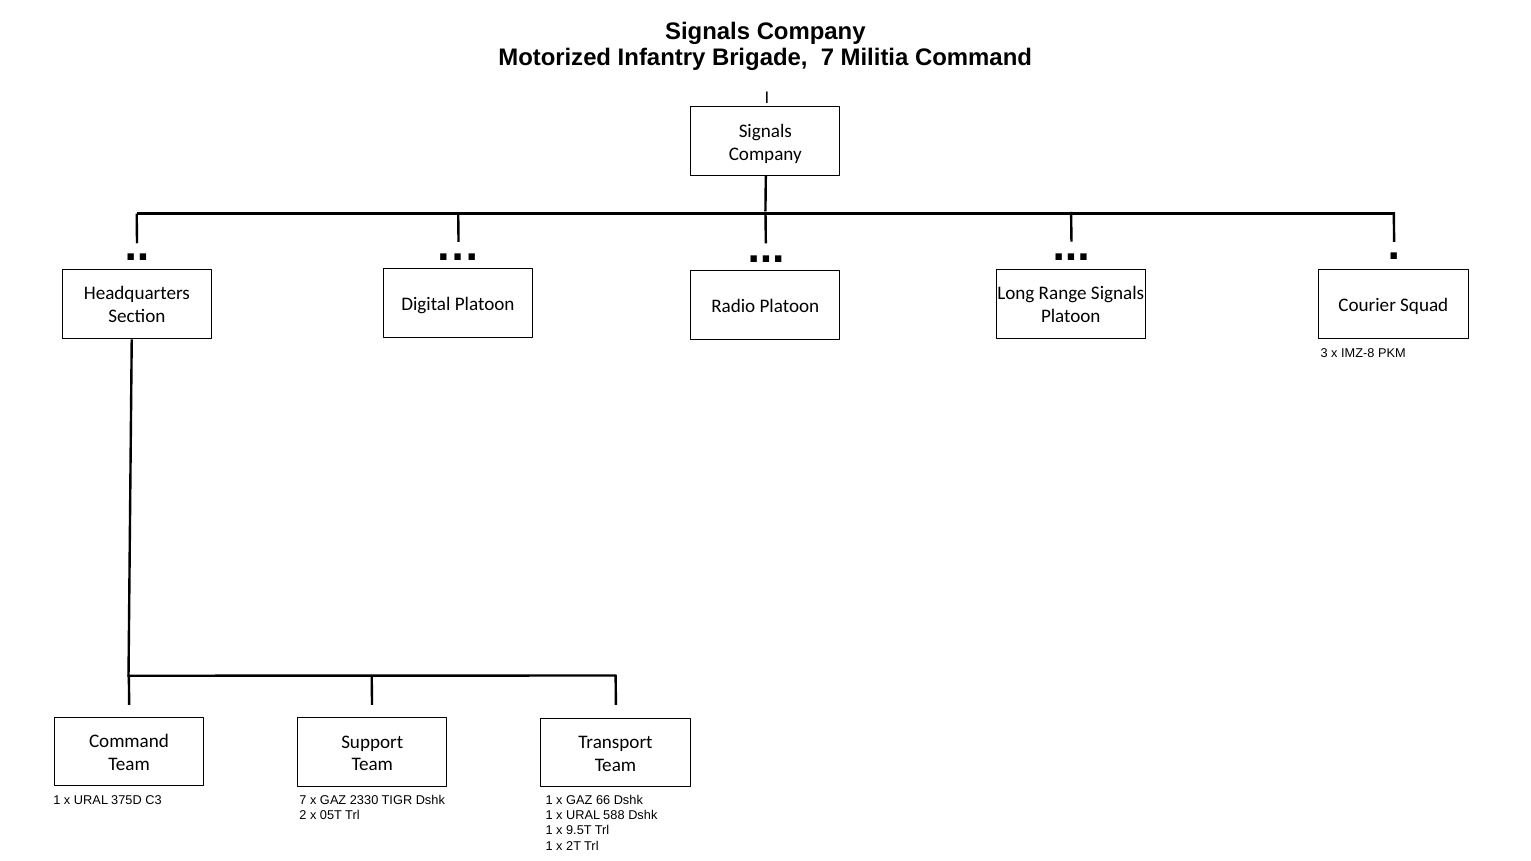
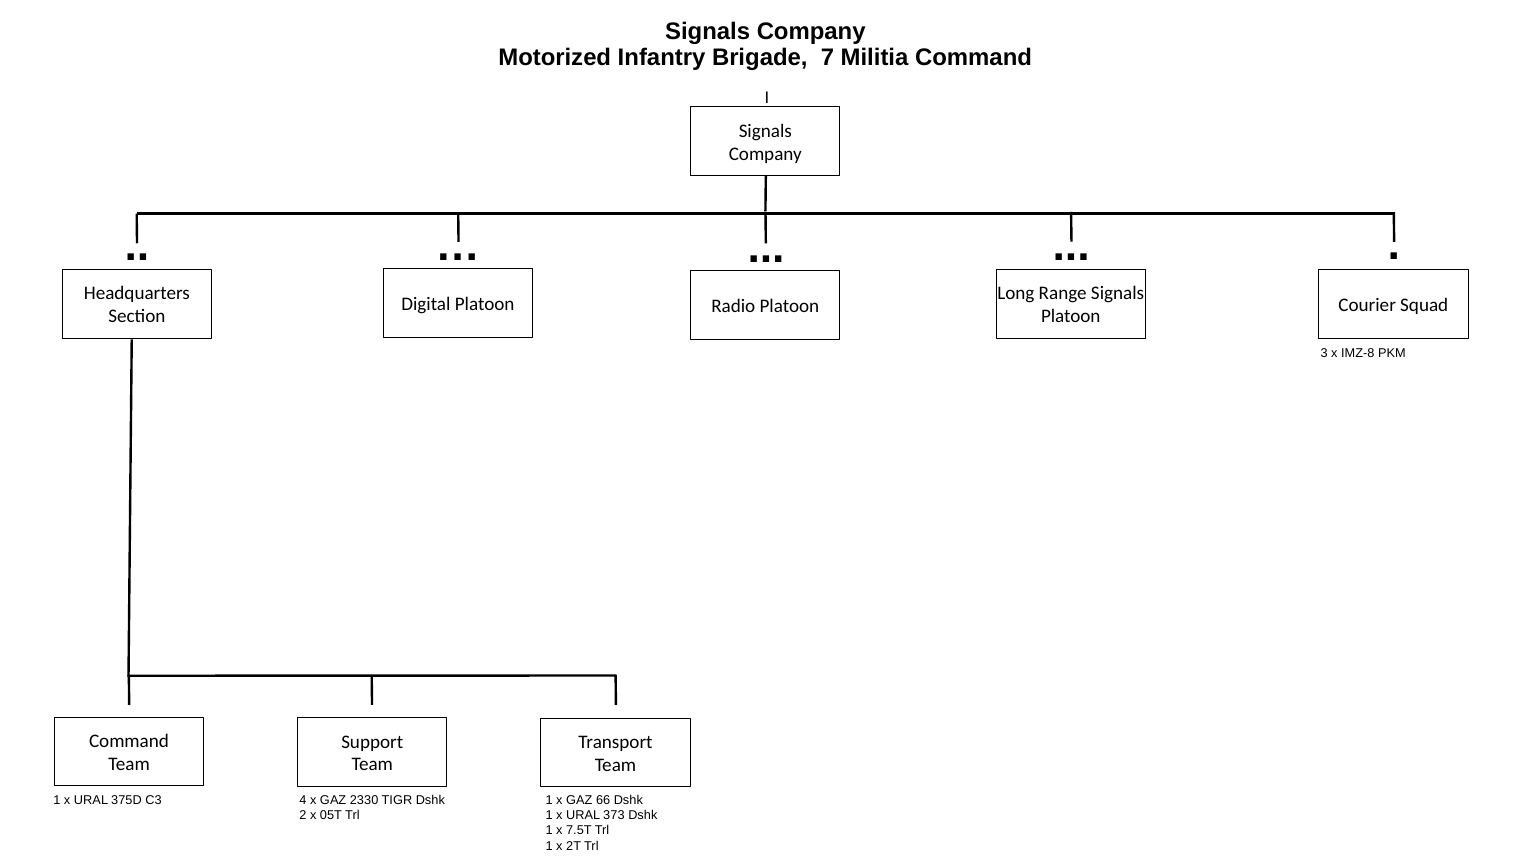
C3 7: 7 -> 4 (303, 800)
588: 588 -> 373 (614, 816)
9.5T: 9.5T -> 7.5T (579, 831)
